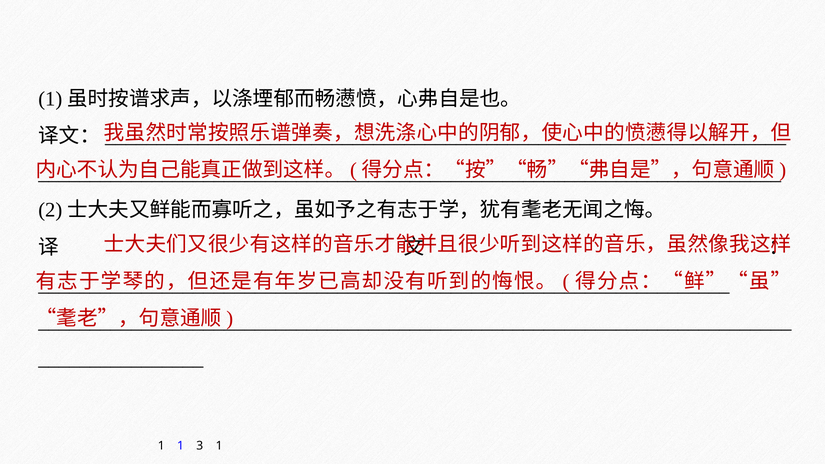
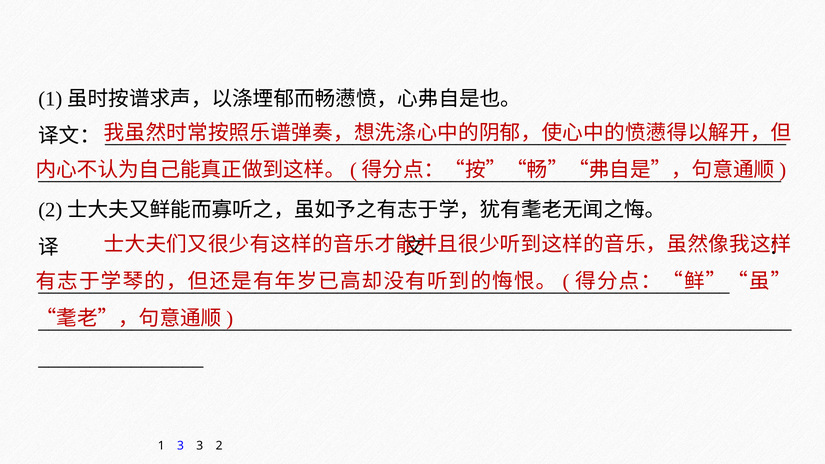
1 1: 1 -> 3 (180, 446)
3 1: 1 -> 2 (219, 446)
